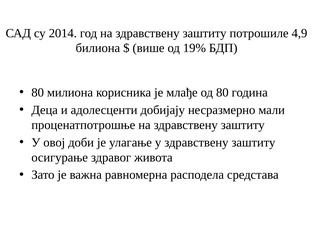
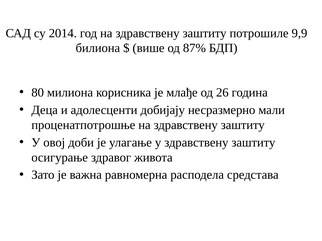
4,9: 4,9 -> 9,9 (299, 33)
19%: 19% -> 87% (194, 48)
од 80: 80 -> 26 (222, 93)
